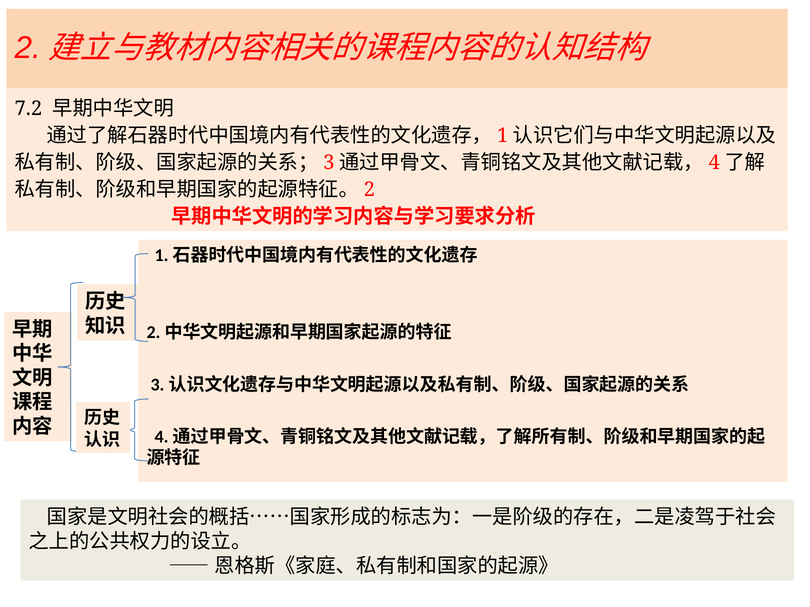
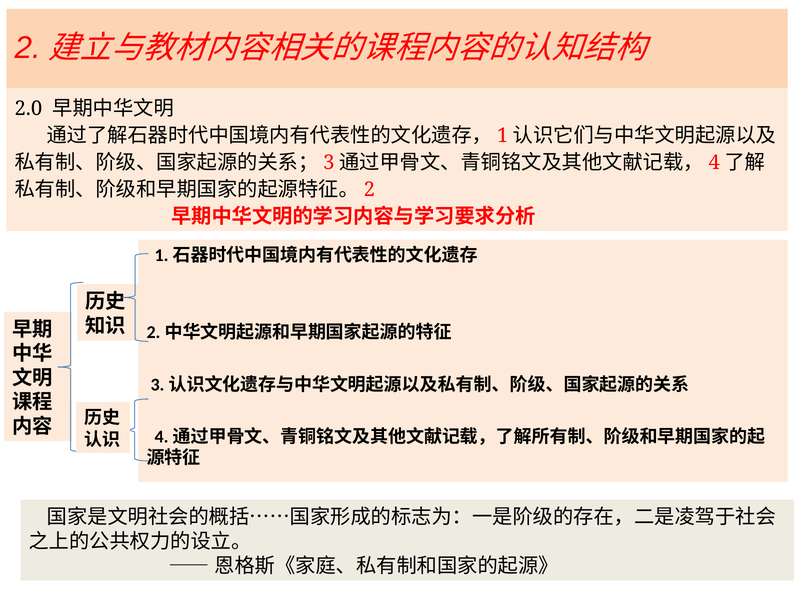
7.2: 7.2 -> 2.0 (28, 109)
